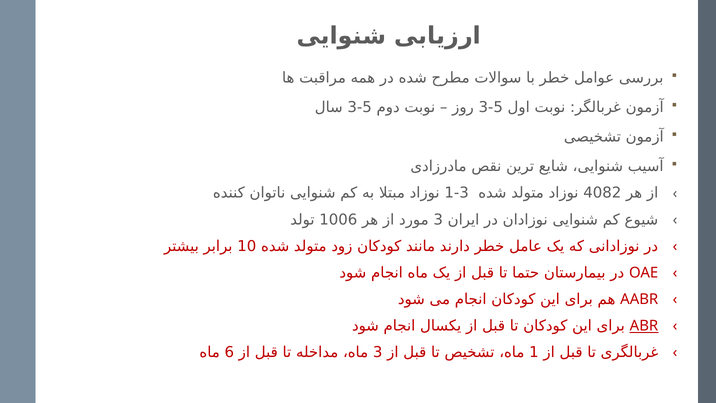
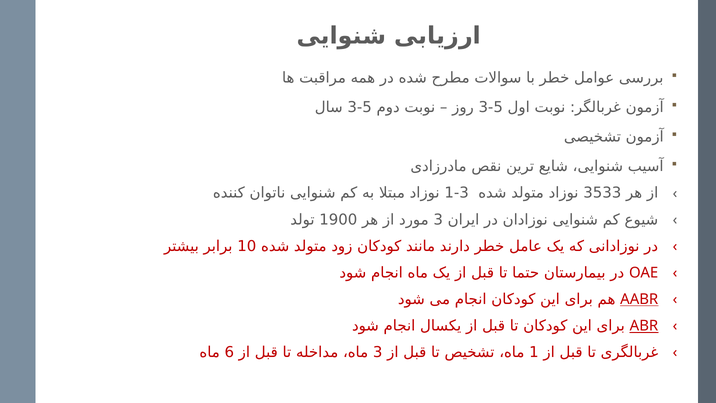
4082: 4082 -> 3533 (602, 193)
1006: 1006 -> 1900 (338, 220)
AABR underline: none -> present (639, 299)
